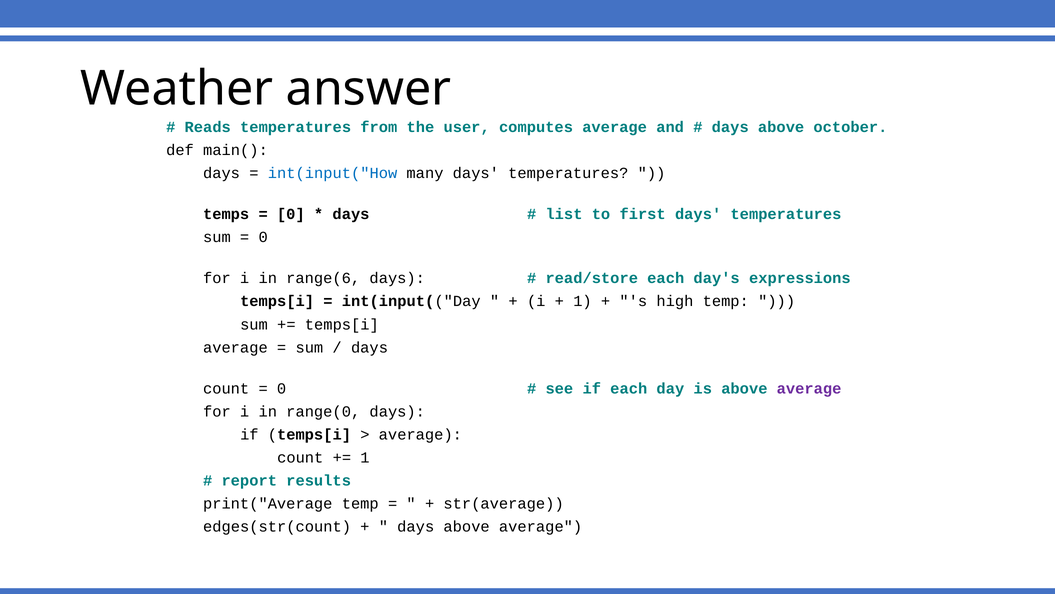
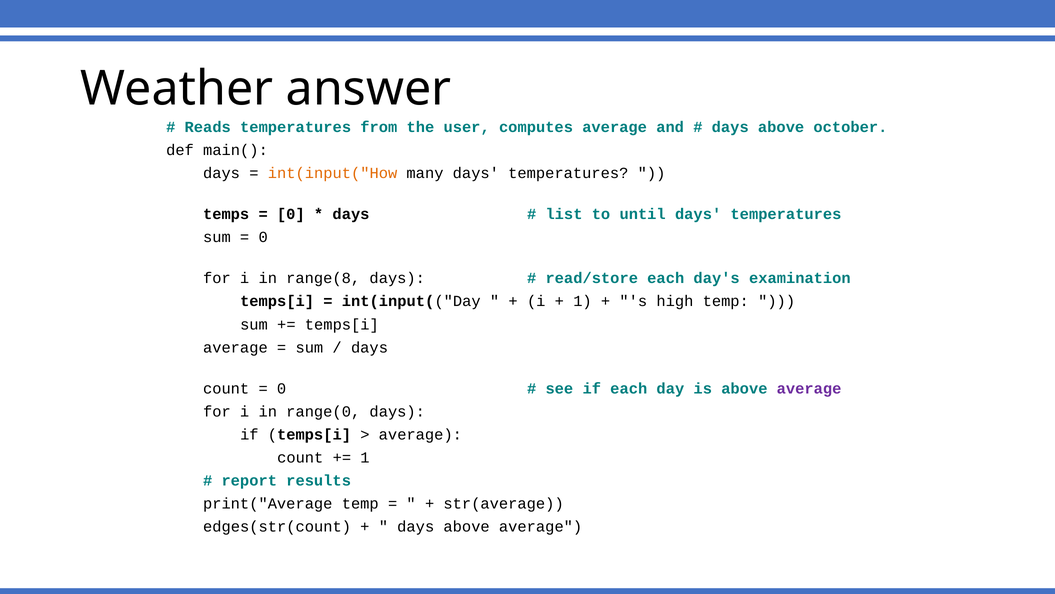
int(input("How colour: blue -> orange (333, 173)
first: first -> until (643, 214)
range(6: range(6 -> range(8 (323, 278)
expressions: expressions -> examination (800, 278)
